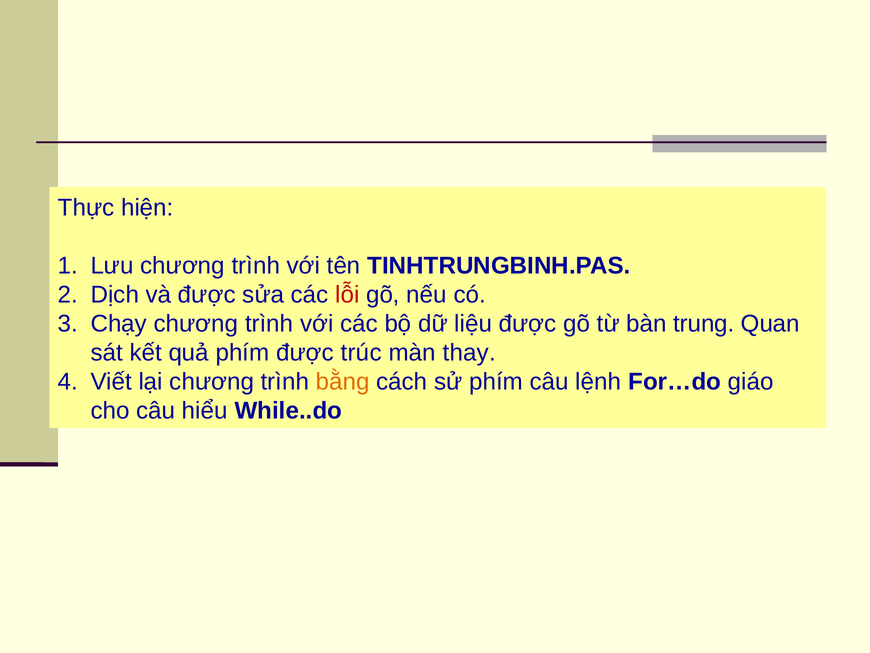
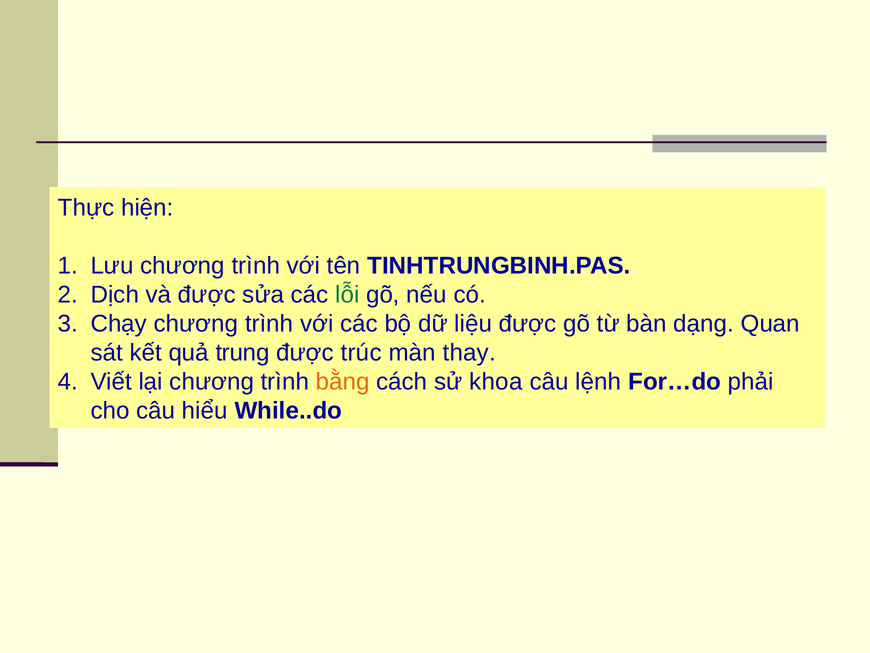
lỗi colour: red -> green (347, 294)
trung: trung -> dạng (704, 323)
quả phím: phím -> trung (243, 352)
sử phím: phím -> khoa (496, 381)
giáo: giáo -> phải (751, 381)
